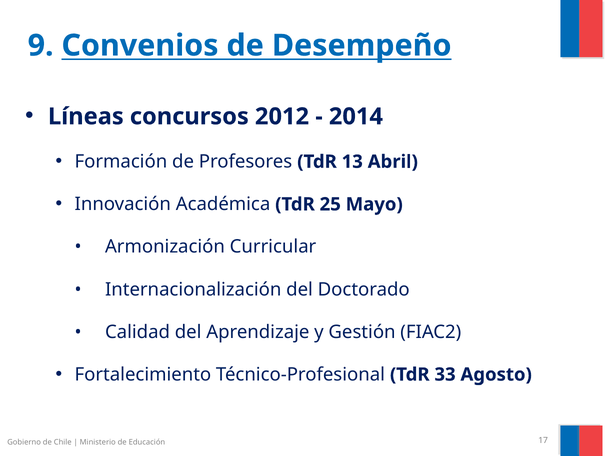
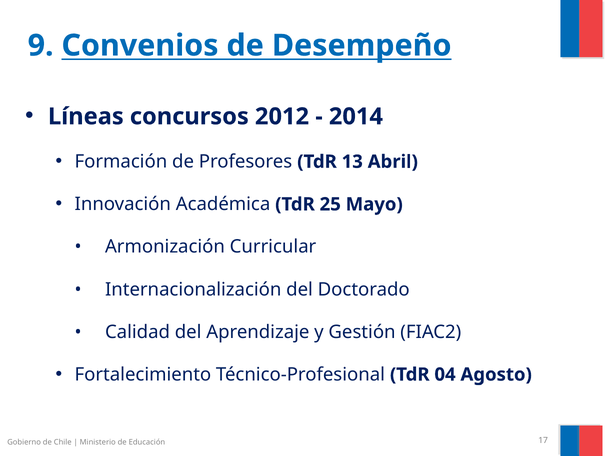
33: 33 -> 04 (445, 375)
